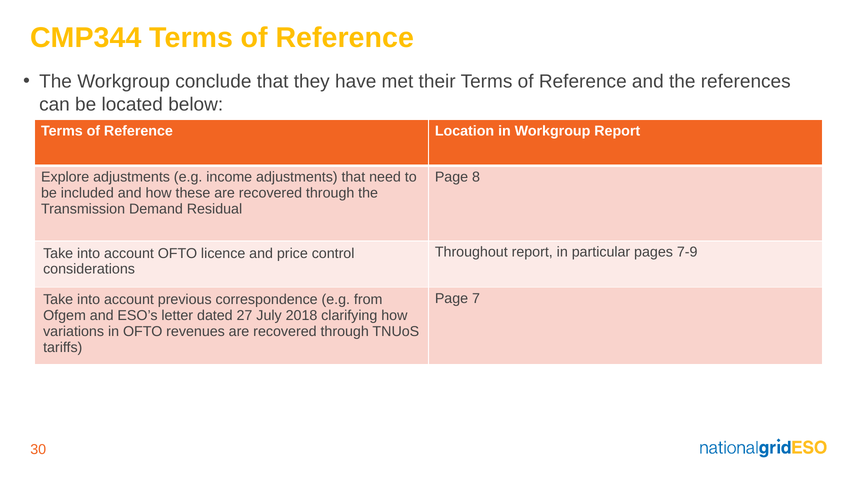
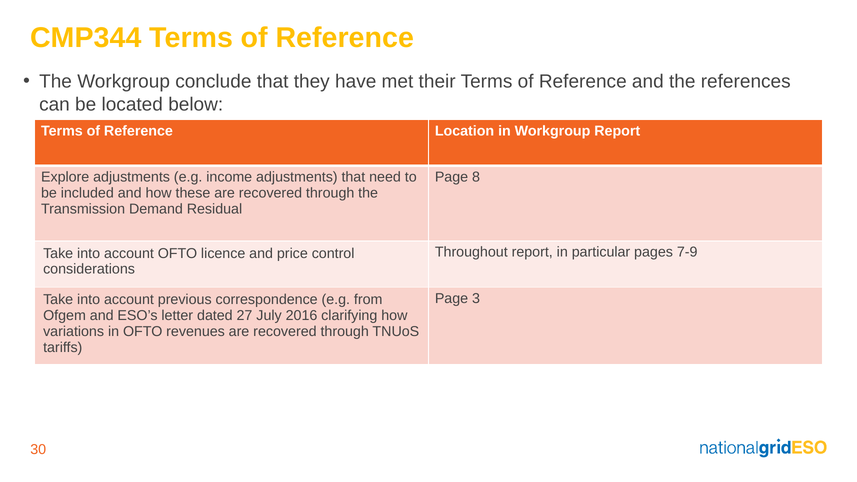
7: 7 -> 3 (476, 299)
2018: 2018 -> 2016 (302, 316)
